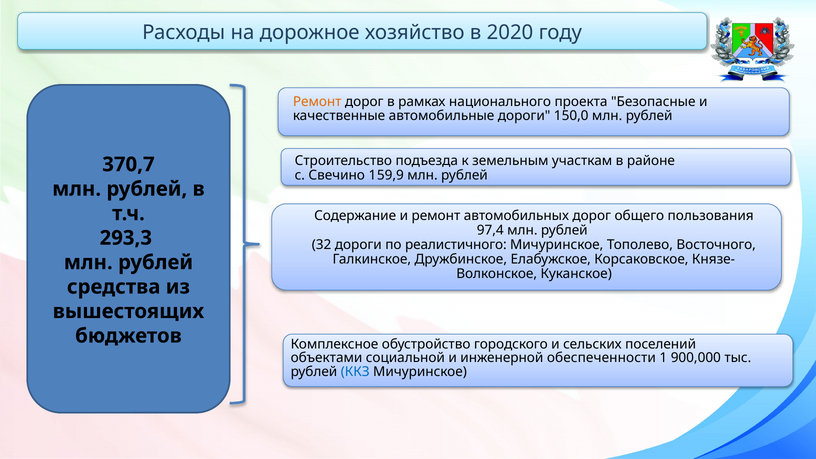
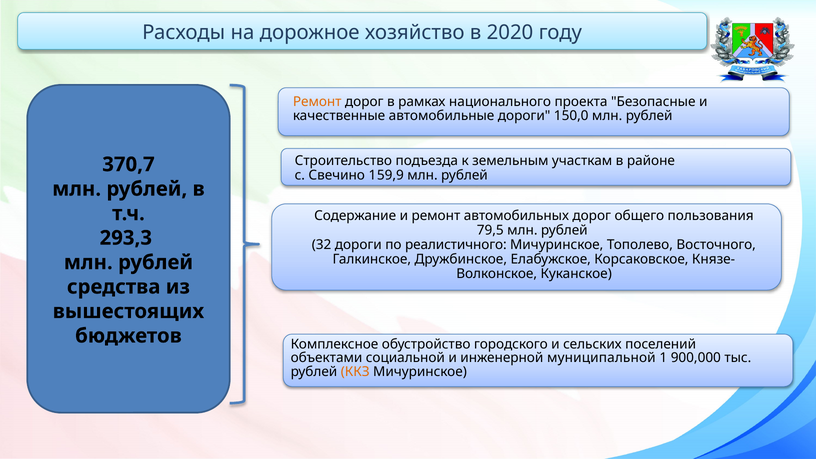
97,4: 97,4 -> 79,5 (490, 230)
обеспеченности: обеспеченности -> муниципальной (601, 358)
ККЗ colour: blue -> orange (355, 372)
